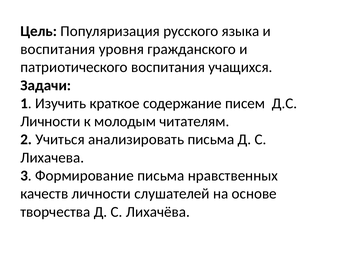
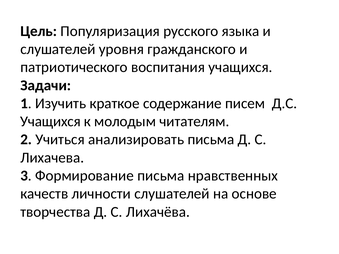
воспитания: воспитания -> слушателей (58, 49)
Личности: Личности -> Учащихся (50, 122)
